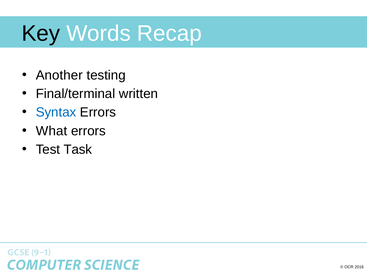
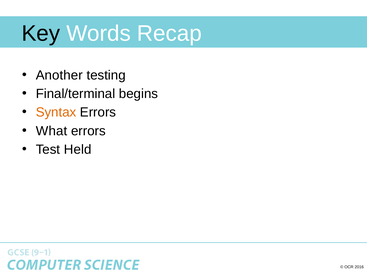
written: written -> begins (138, 93)
Syntax colour: blue -> orange (56, 112)
Task: Task -> Held (78, 149)
